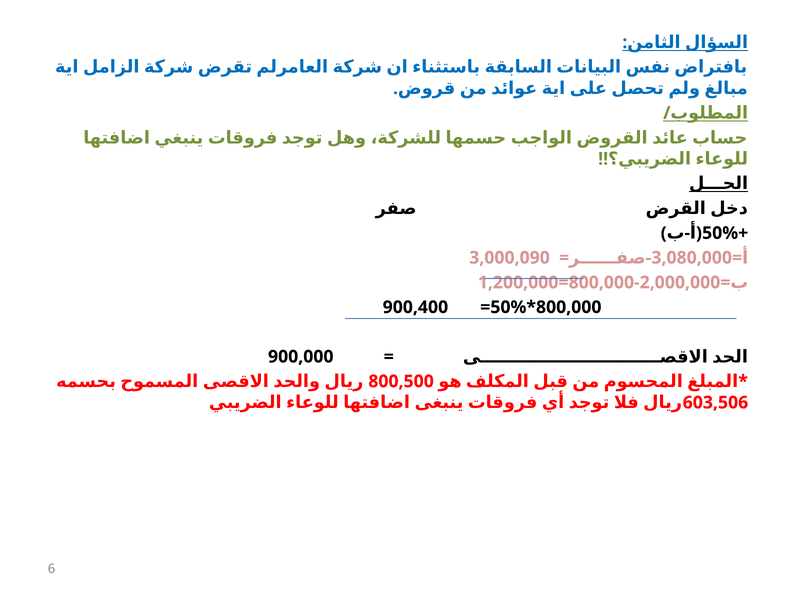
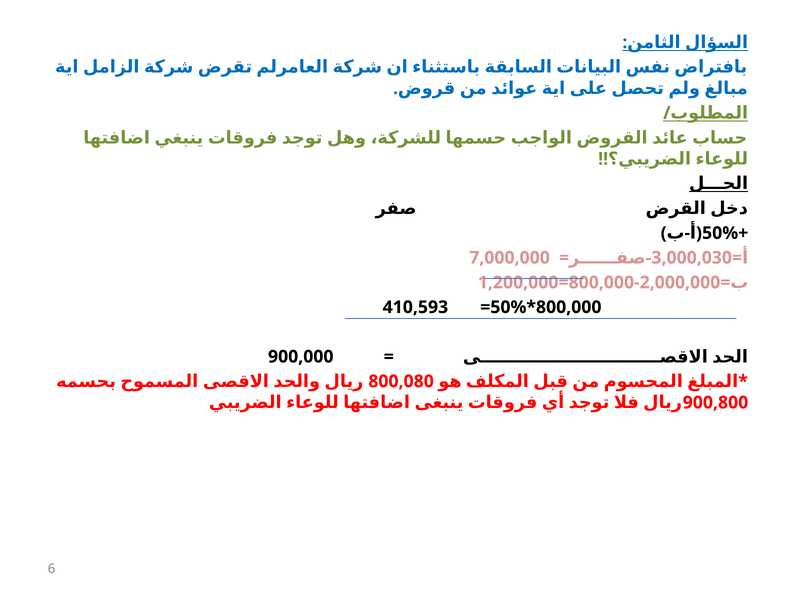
3,000,090: 3,000,090 -> 7,000,000 (510, 258)
3,080,000: 3,080,000 -> 3,000,030 (692, 258)
900,400: 900,400 -> 410,593 (415, 307)
800,500: 800,500 -> 800,080 (401, 381)
603,506: 603,506 -> 900,800 (715, 403)
